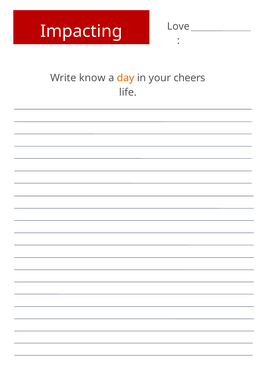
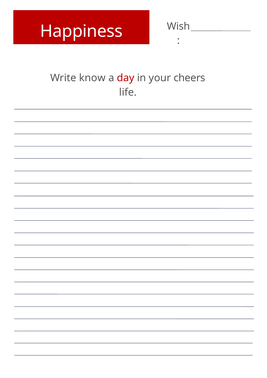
Love: Love -> Wish (178, 26)
Impacting: Impacting -> Happiness (81, 31)
day colour: orange -> red (126, 78)
